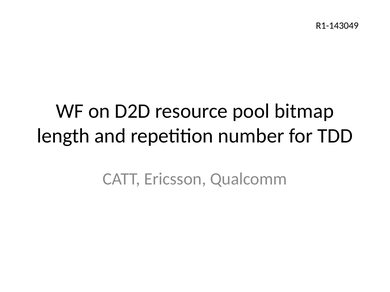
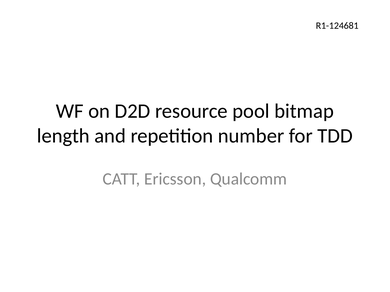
R1-143049: R1-143049 -> R1-124681 (337, 26)
